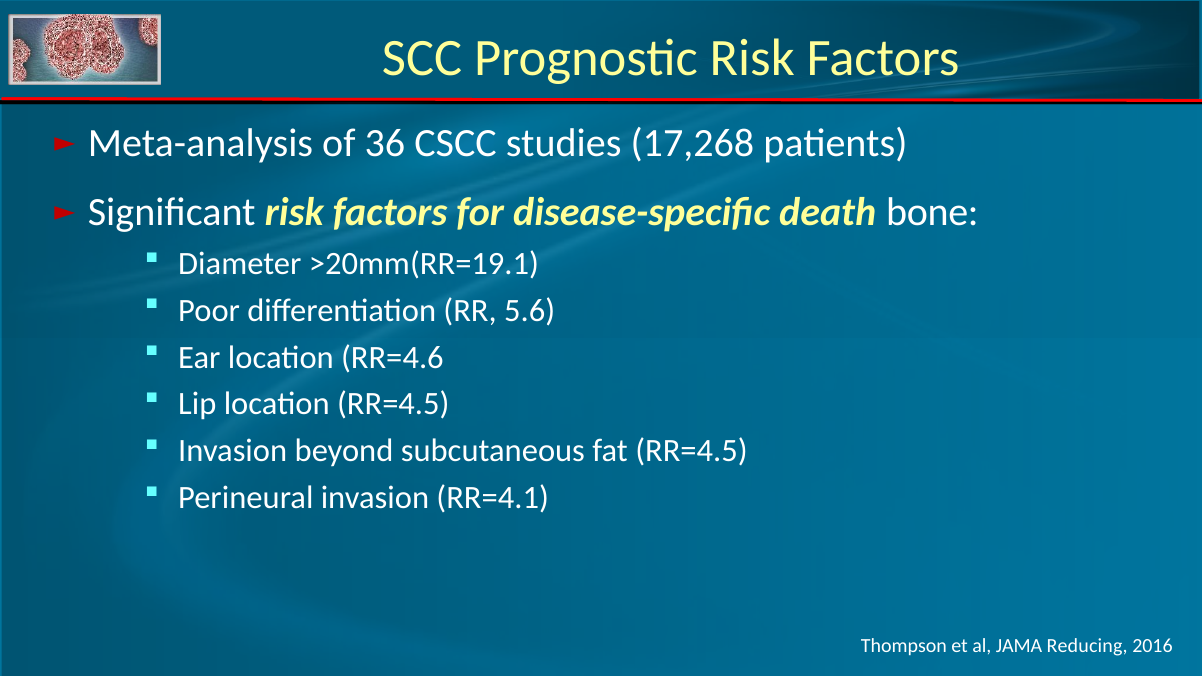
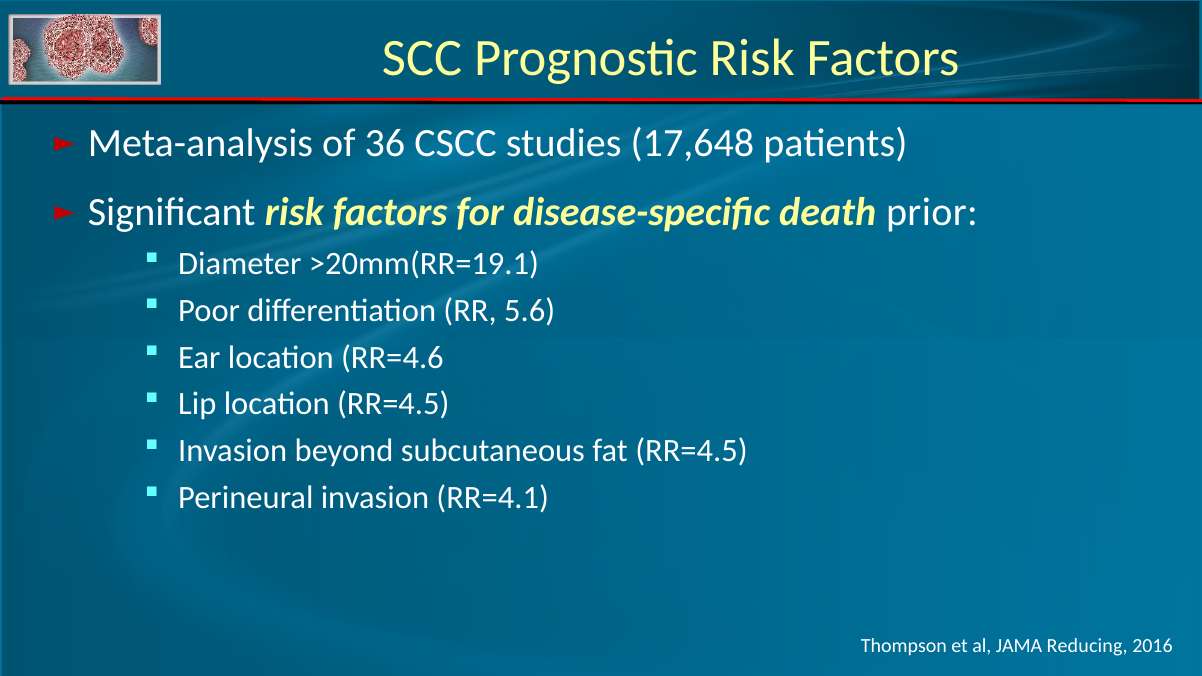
17,268: 17,268 -> 17,648 (692, 143)
bone: bone -> prior (932, 213)
